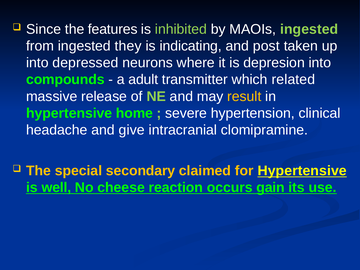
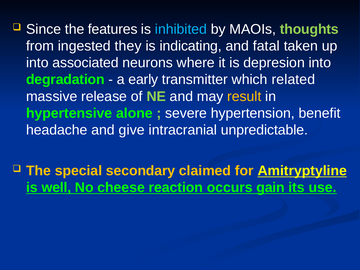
inhibited colour: light green -> light blue (181, 29)
MAOIs ingested: ingested -> thoughts (309, 29)
post: post -> fatal (266, 46)
depressed: depressed -> associated (86, 63)
compounds: compounds -> degradation (65, 80)
adult: adult -> early (143, 80)
home: home -> alone (134, 113)
clinical: clinical -> benefit (320, 113)
clomipramine: clomipramine -> unpredictable (264, 130)
for Hypertensive: Hypertensive -> Amitryptyline (302, 171)
